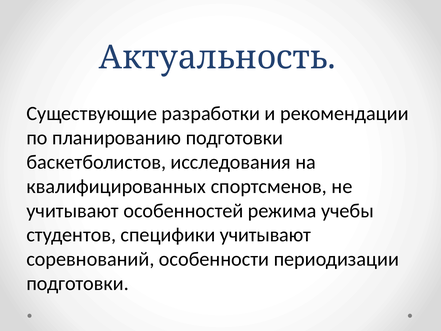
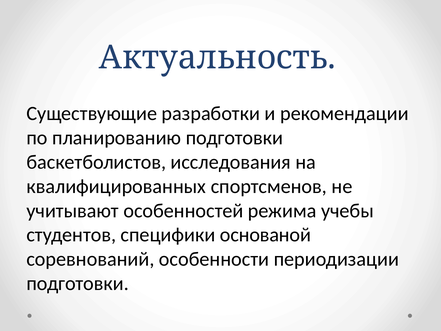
специфики учитывают: учитывают -> основаной (265, 235)
